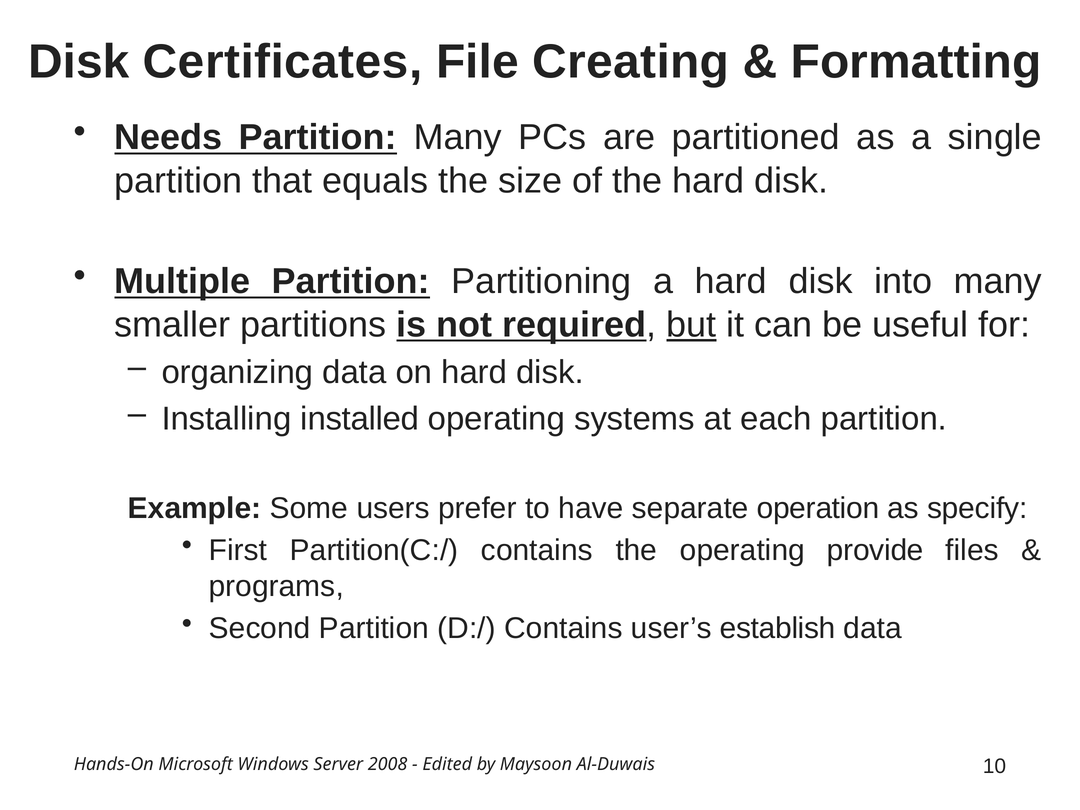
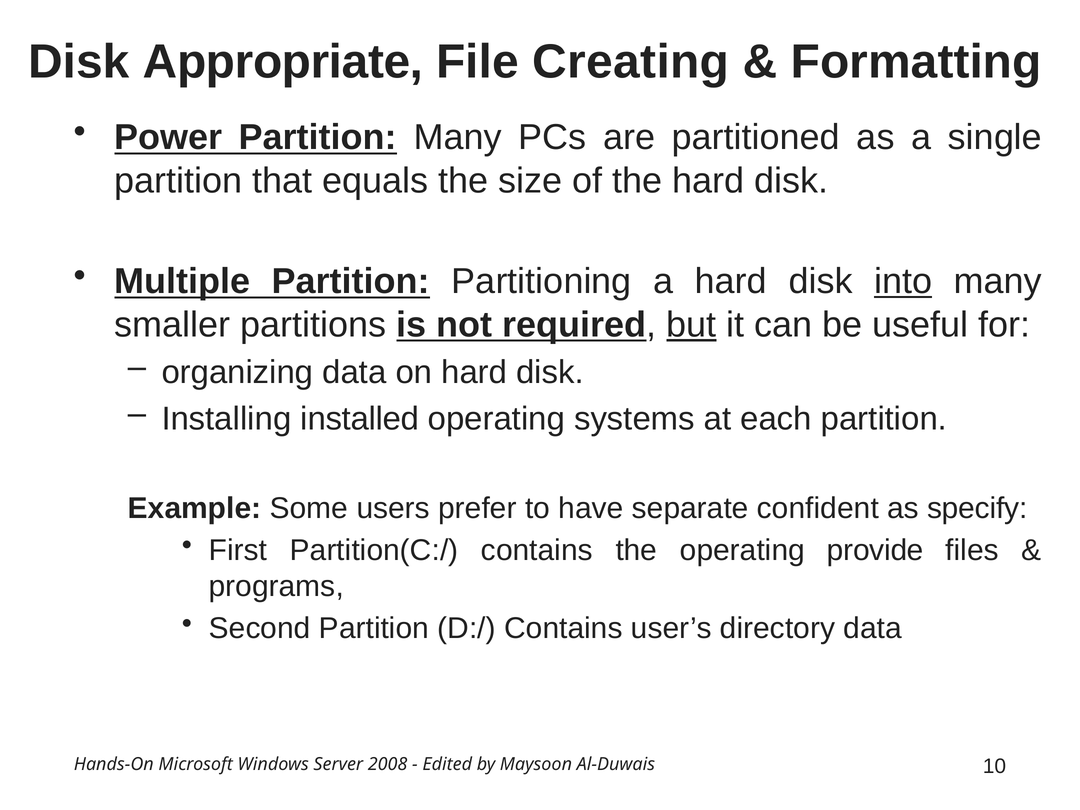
Certificates: Certificates -> Appropriate (283, 62)
Needs: Needs -> Power (168, 138)
into underline: none -> present (903, 282)
operation: operation -> confident (818, 508)
establish: establish -> directory (777, 628)
